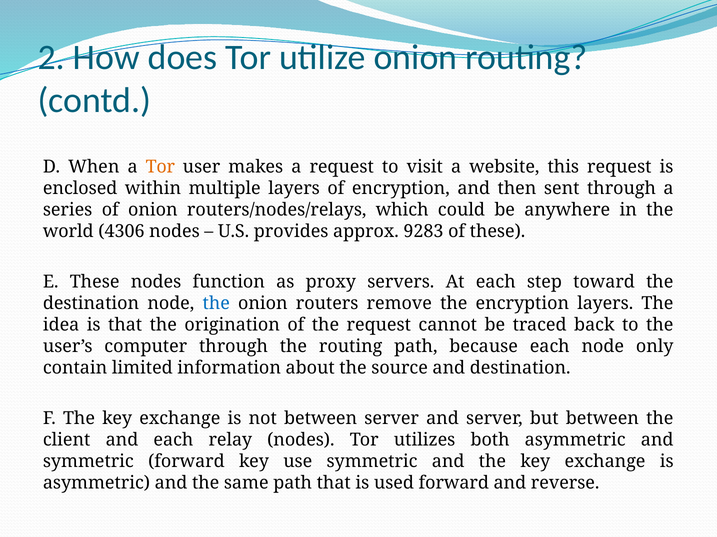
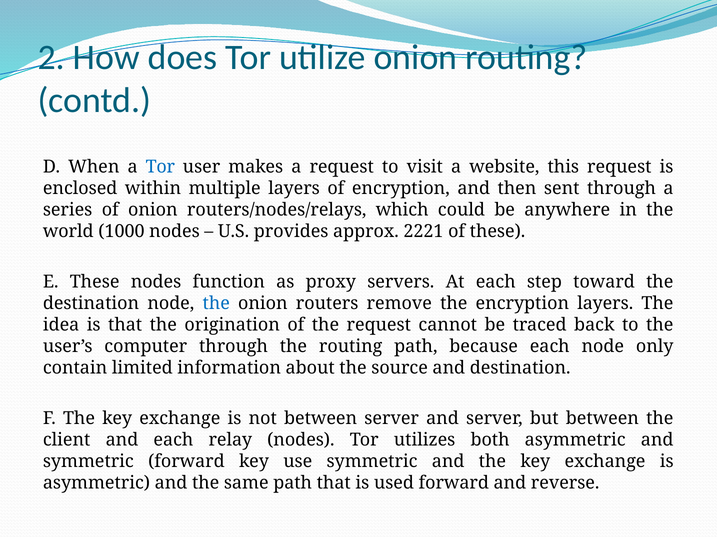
Tor colour: orange -> blue (160, 167)
4306: 4306 -> 1000 (121, 232)
9283: 9283 -> 2221 (423, 232)
